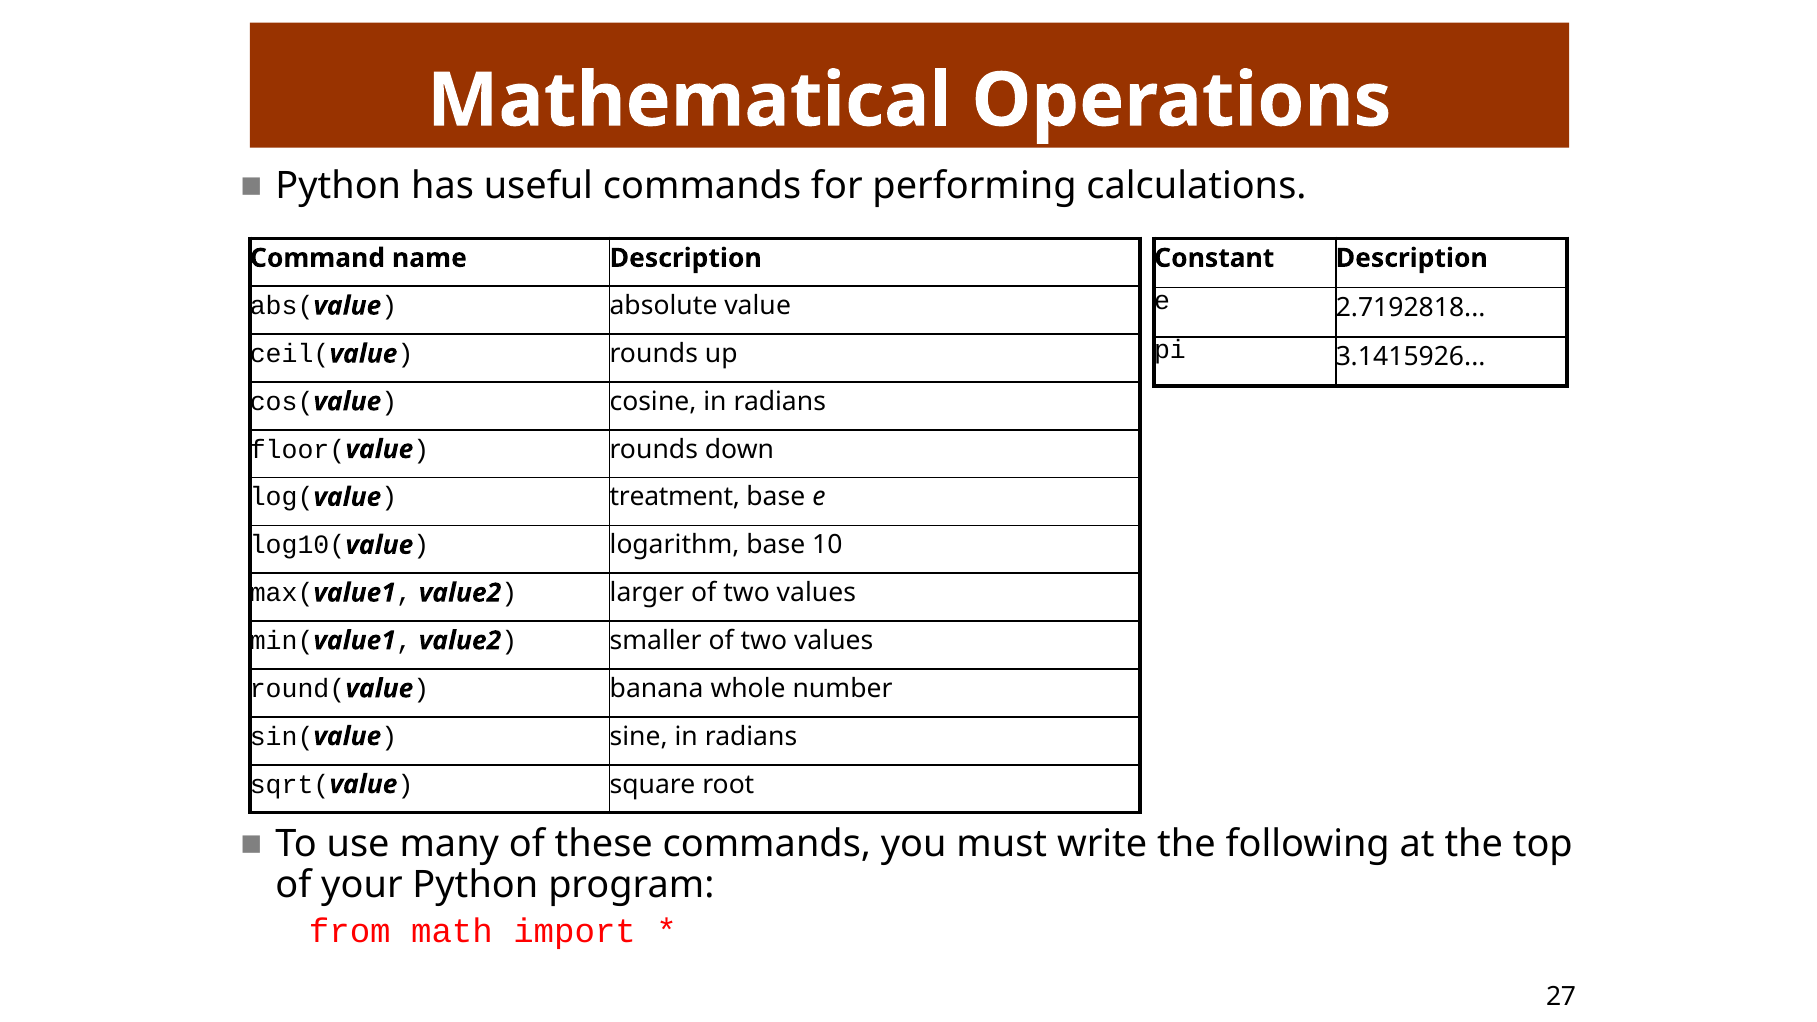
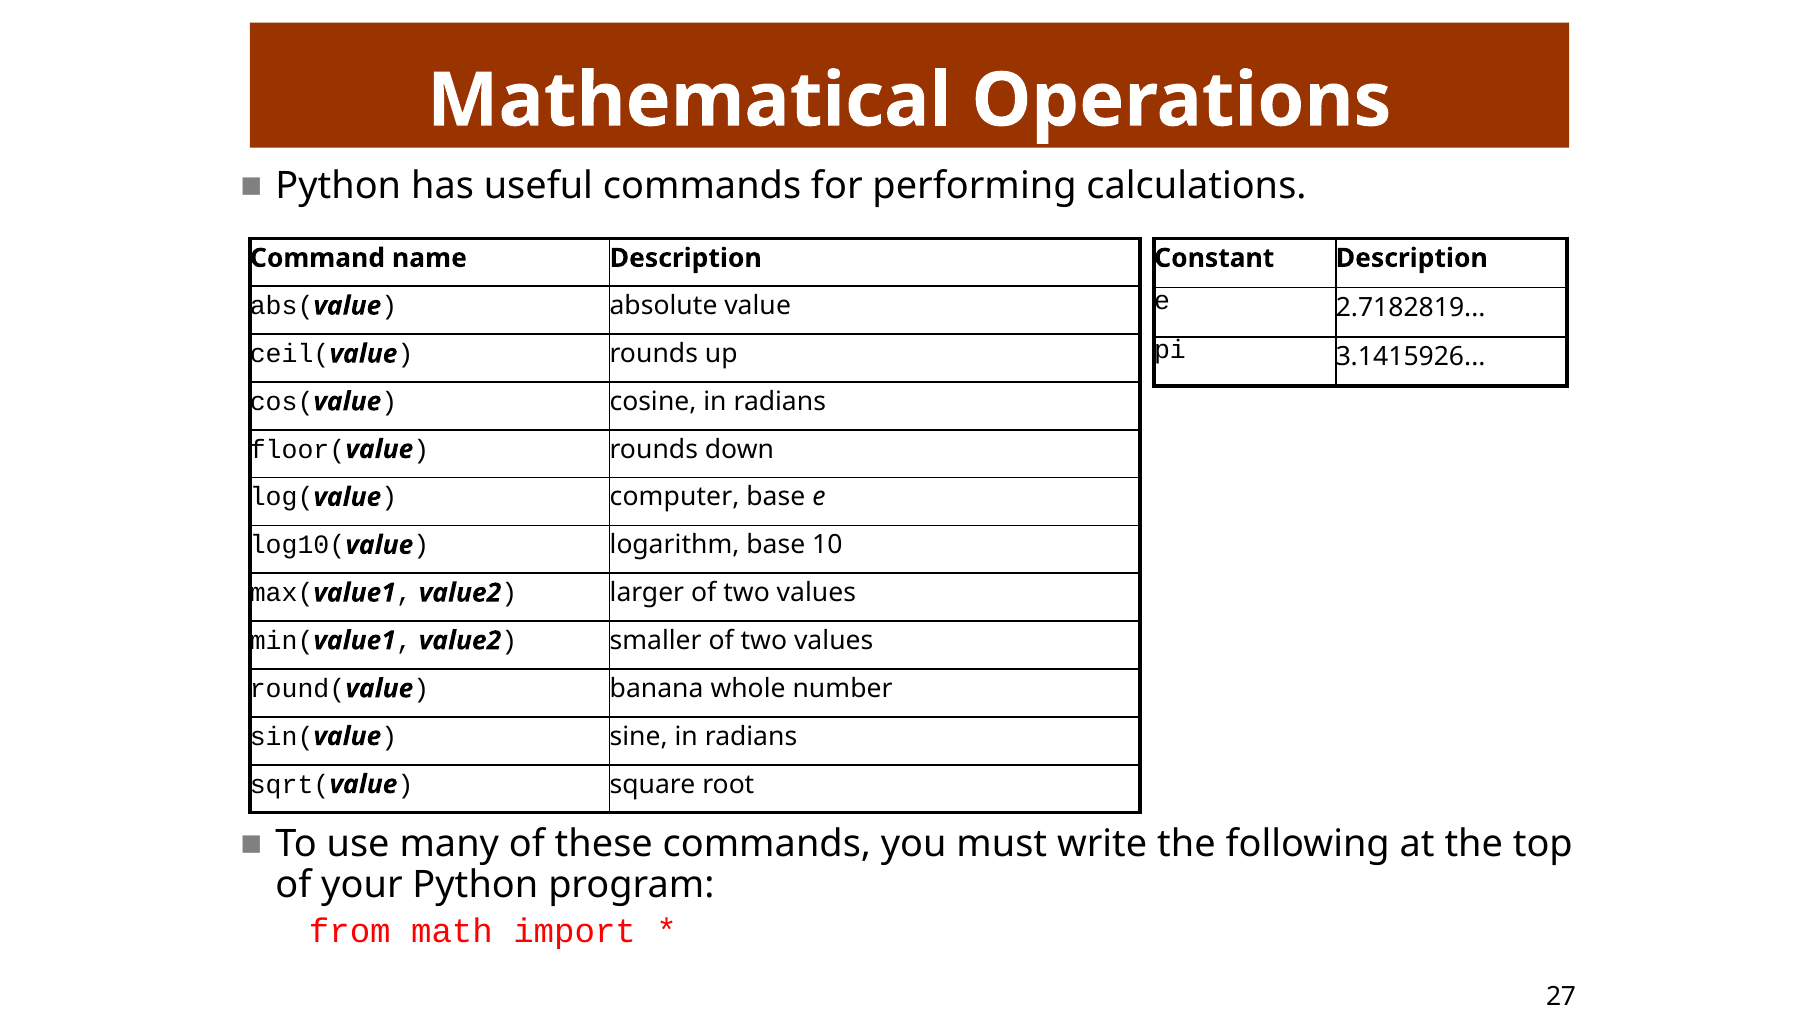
2.7192818: 2.7192818 -> 2.7182819 (1411, 307)
treatment: treatment -> computer (675, 497)
